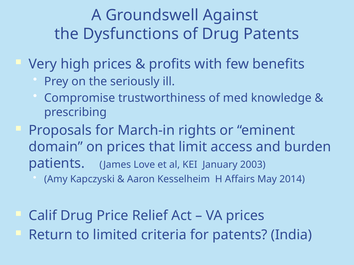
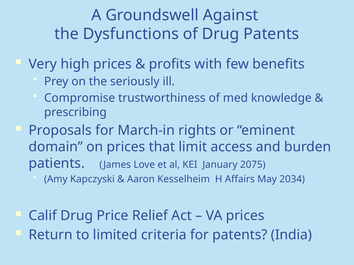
2003: 2003 -> 2075 (253, 165)
2014: 2014 -> 2034 (292, 179)
